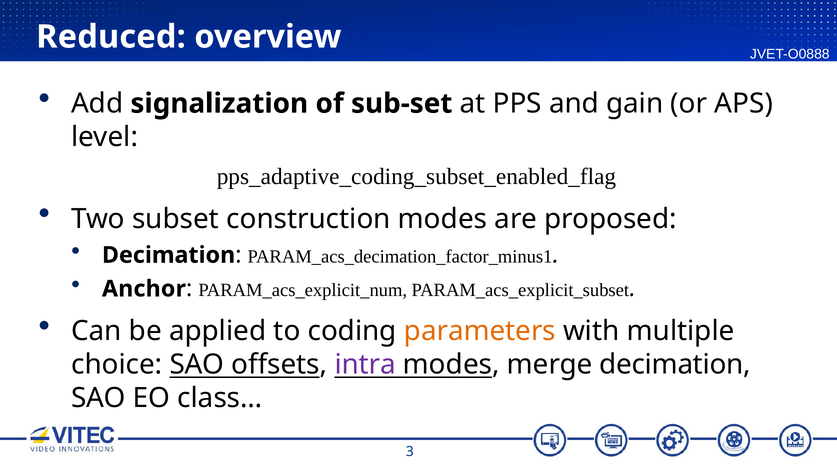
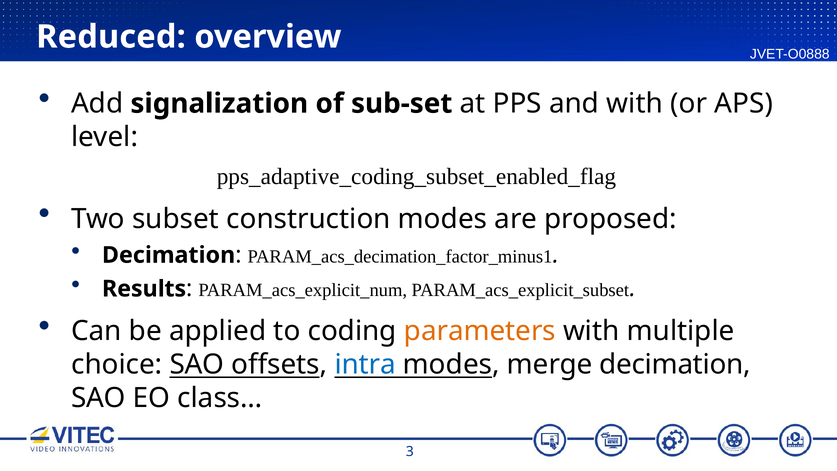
and gain: gain -> with (635, 103)
Anchor: Anchor -> Results (144, 289)
intra colour: purple -> blue (365, 364)
